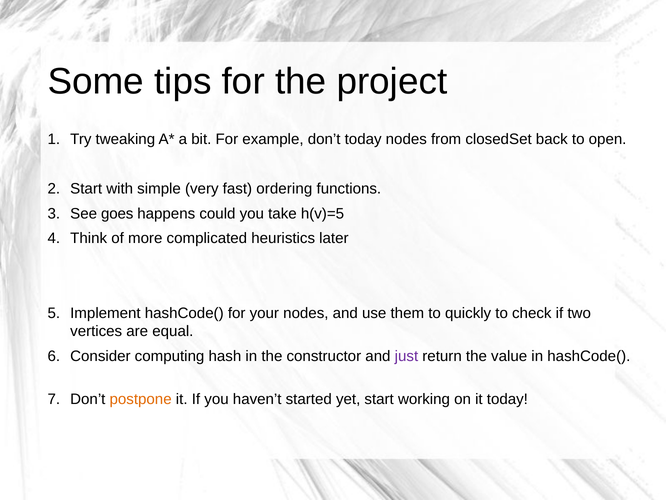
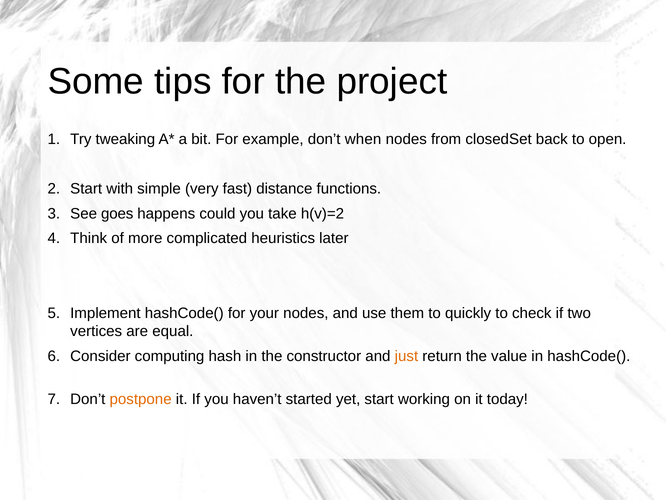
don’t today: today -> when (363, 139)
ordering: ordering -> distance (284, 189)
h(v)=5: h(v)=5 -> h(v)=2 (322, 213)
just colour: purple -> orange (406, 356)
